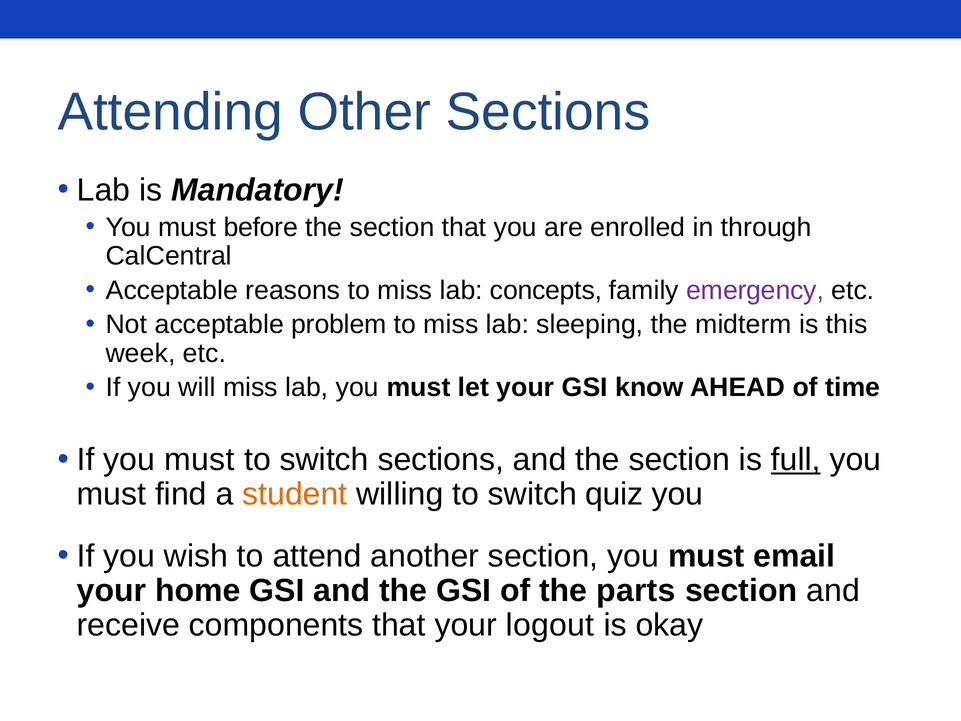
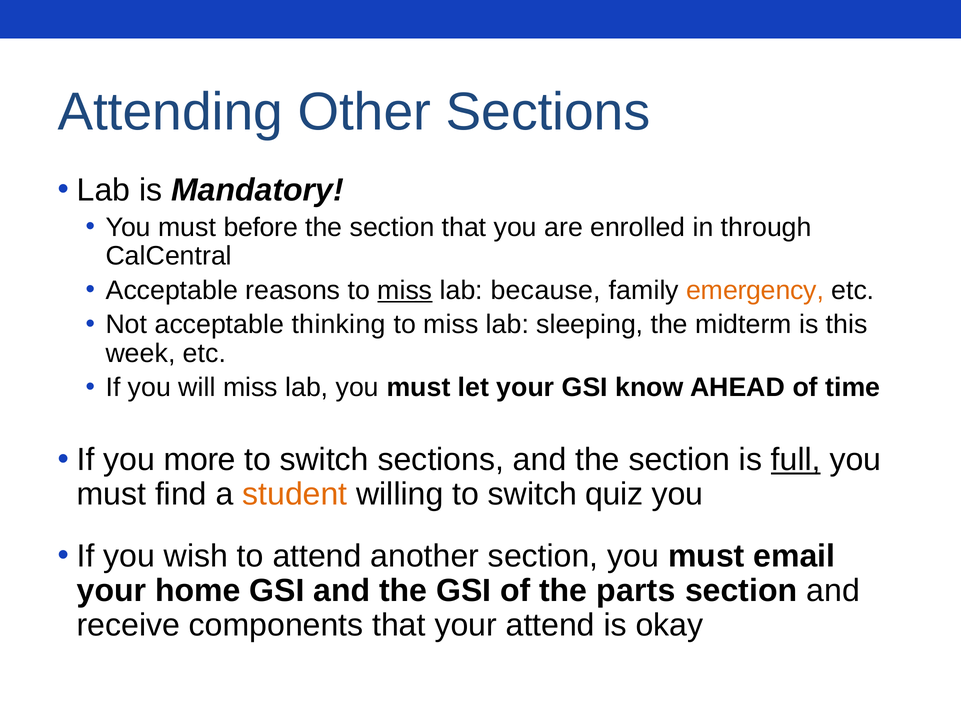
miss underline: none -> present (405, 290)
concepts: concepts -> because (546, 290)
emergency colour: purple -> orange (755, 290)
problem: problem -> thinking (339, 324)
If you must: must -> more (200, 460)
your logout: logout -> attend (550, 625)
